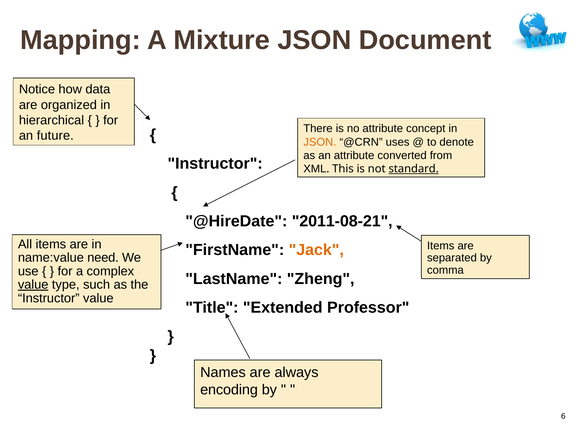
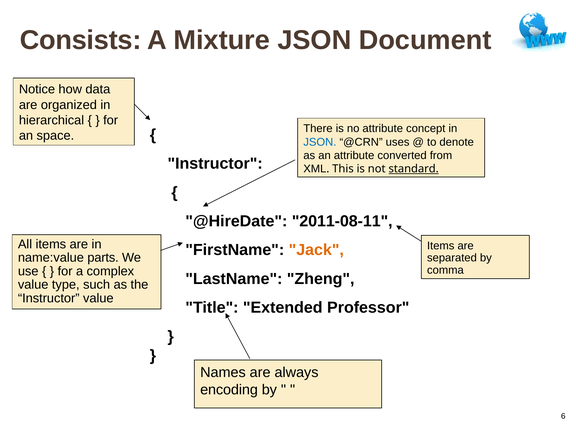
Mapping: Mapping -> Consists (81, 40)
future: future -> space (55, 135)
JSON colour: orange -> blue (320, 142)
2011-08-21: 2011-08-21 -> 2011-08-11 (342, 221)
need: need -> parts (103, 258)
value underline: present -> none (33, 285)
